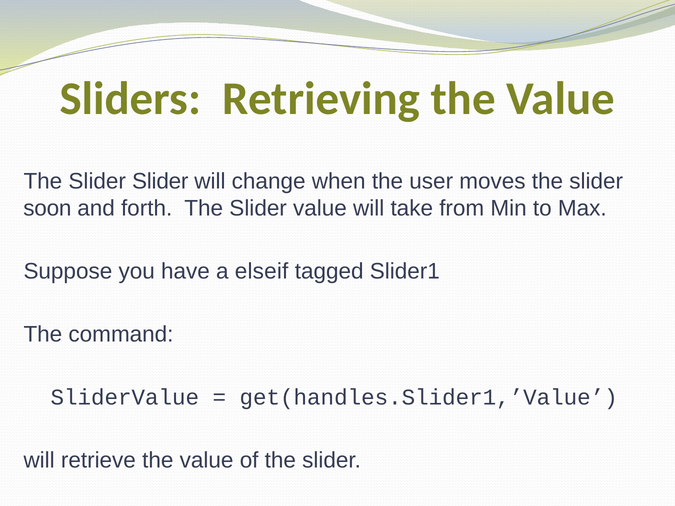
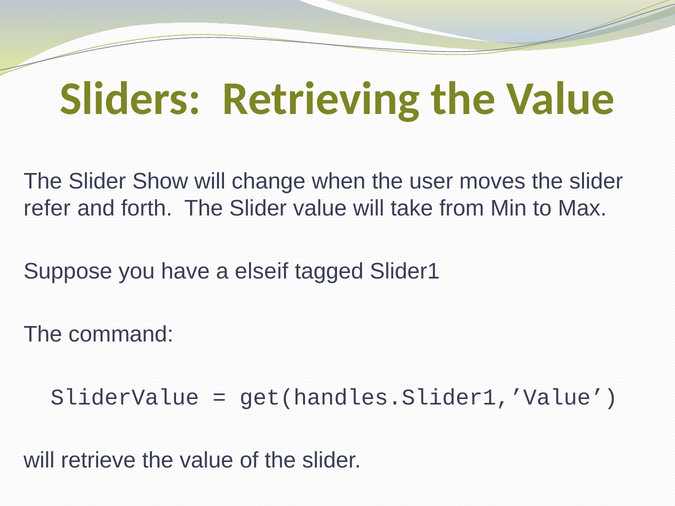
Slider Slider: Slider -> Show (160, 182)
soon: soon -> refer (47, 209)
